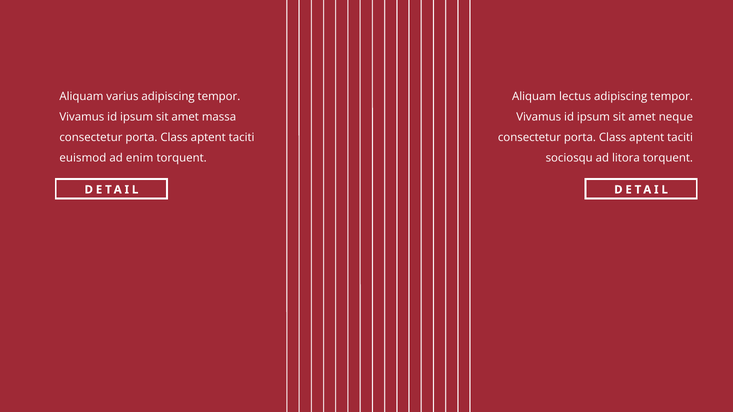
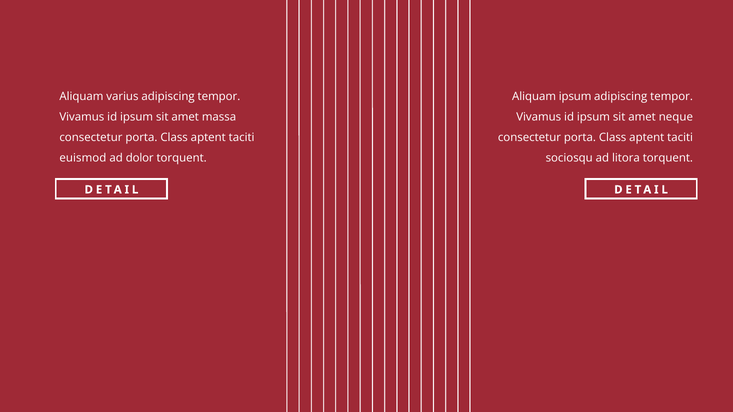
Aliquam lectus: lectus -> ipsum (575, 96)
enim: enim -> dolor (140, 158)
